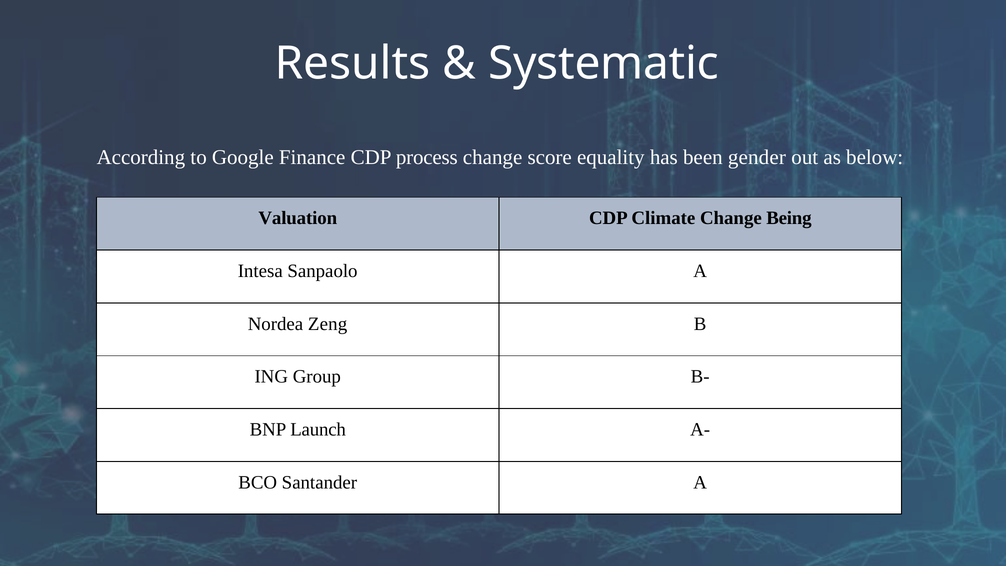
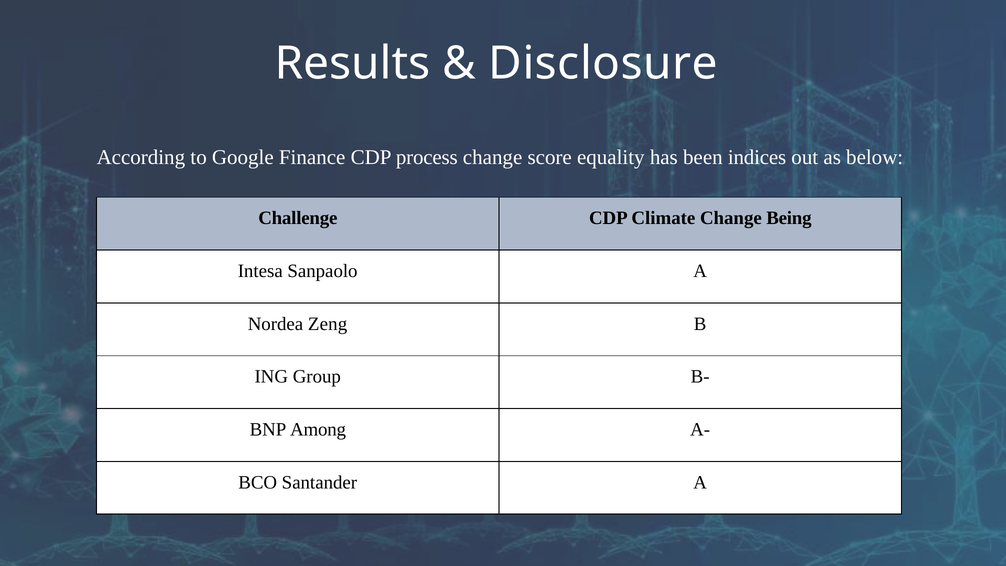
Systematic: Systematic -> Disclosure (603, 64)
gender: gender -> indices (757, 157)
Valuation: Valuation -> Challenge (298, 218)
Launch: Launch -> Among (318, 429)
